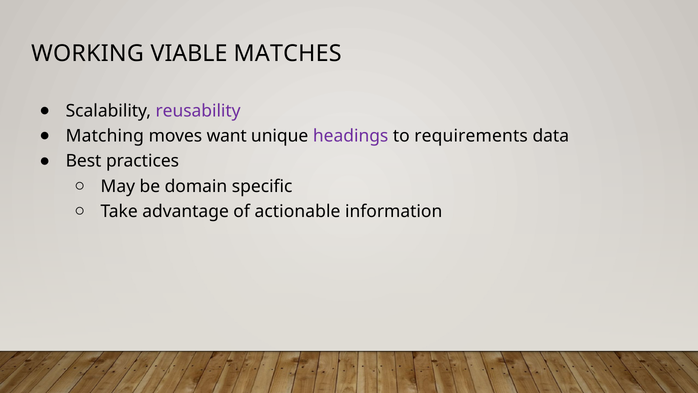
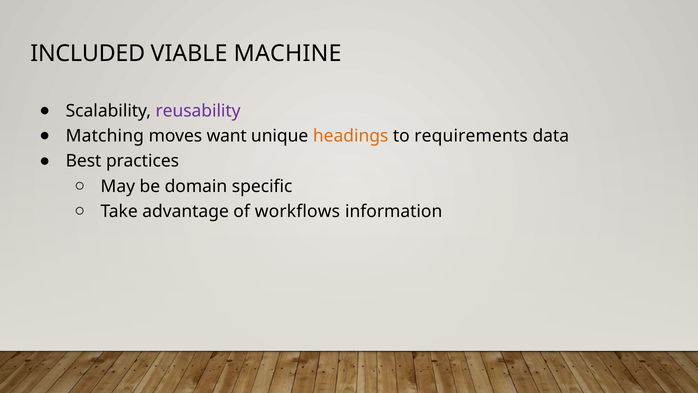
WORKING: WORKING -> INCLUDED (88, 53)
MATCHES: MATCHES -> MACHINE (288, 53)
headings colour: purple -> orange (351, 136)
actionable: actionable -> workflows (297, 211)
